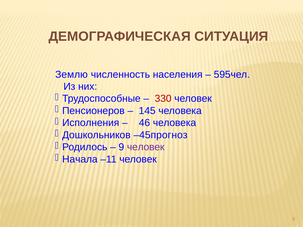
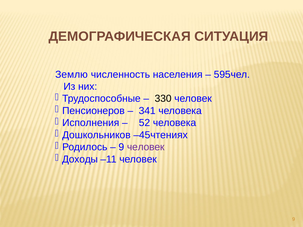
330 colour: red -> black (163, 99)
145: 145 -> 341 (147, 111)
46: 46 -> 52 (144, 123)
–45прогноз: –45прогноз -> –45чтениях (161, 135)
Начала: Начала -> Доходы (80, 159)
